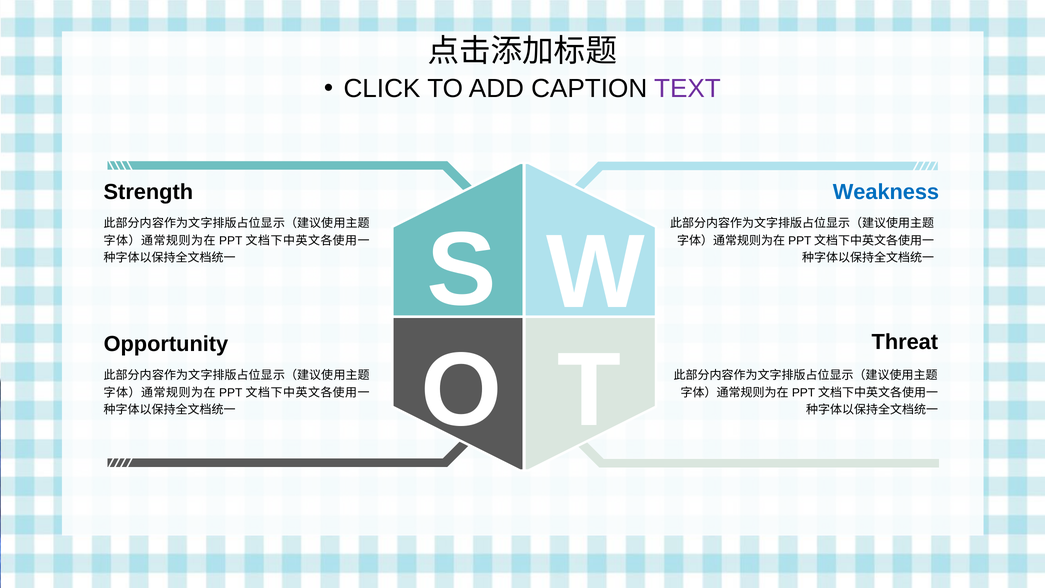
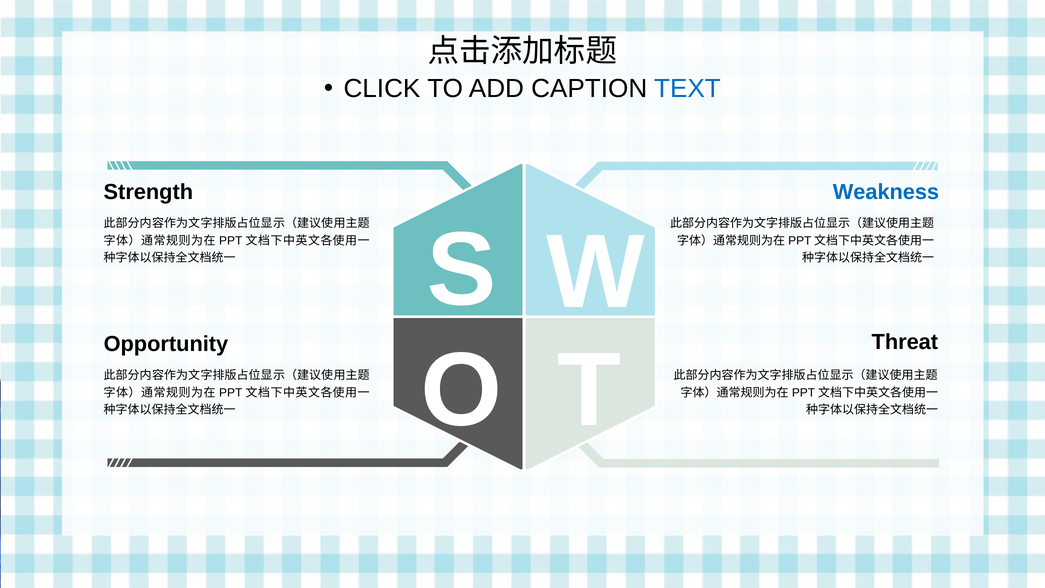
TEXT colour: purple -> blue (687, 89)
